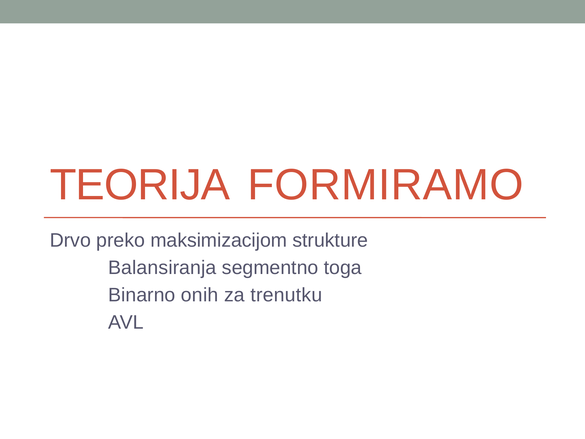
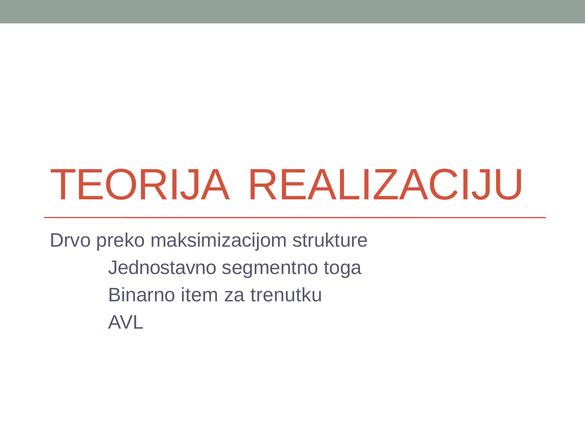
FORMIRAMO: FORMIRAMO -> REALIZACIJU (386, 185)
Balansiranja: Balansiranja -> Jednostavno (162, 268)
onih: onih -> item (200, 295)
